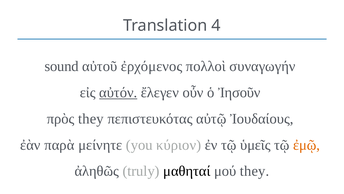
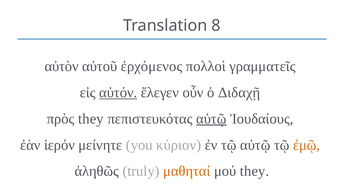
4: 4 -> 8 (216, 26)
sound: sound -> αὐτὸν (62, 66)
συναγωγήν: συναγωγήν -> γραμματεῖς (262, 66)
Ἰησοῦν: Ἰησοῦν -> Διδαχῇ (239, 92)
αὐτῷ underline: none -> present (211, 118)
παρὰ: παρὰ -> ἱερόν (59, 145)
τῷ ὑμεῖς: ὑμεῖς -> αὐτῷ (255, 145)
μαθηταί colour: black -> orange (187, 171)
